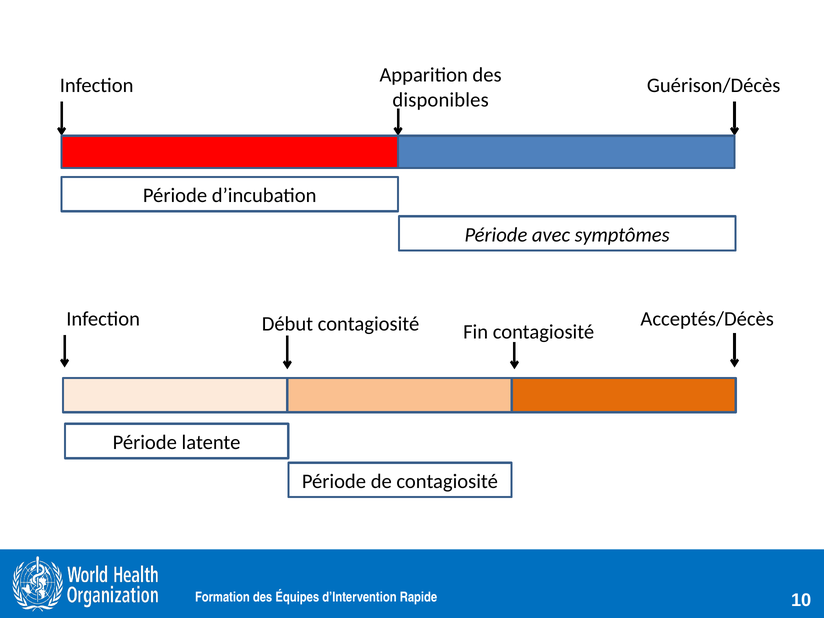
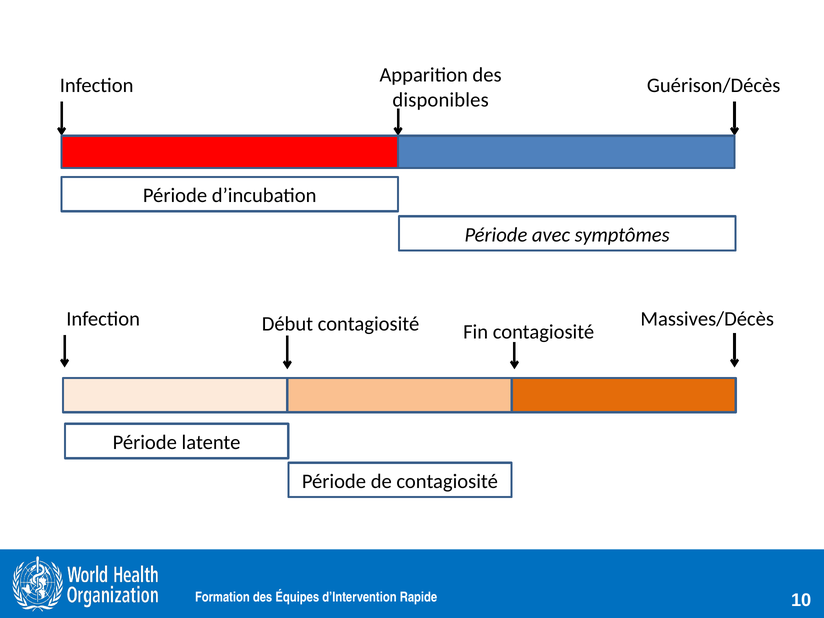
Acceptés/Décès: Acceptés/Décès -> Massives/Décès (707, 319)
